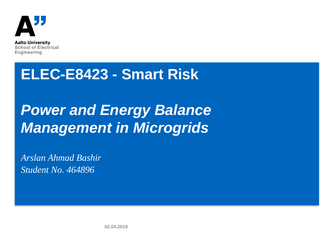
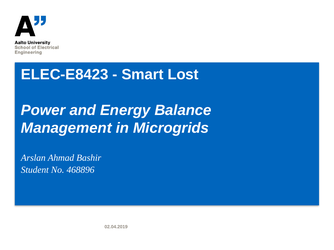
Risk: Risk -> Lost (183, 75)
464896: 464896 -> 468896 (80, 170)
